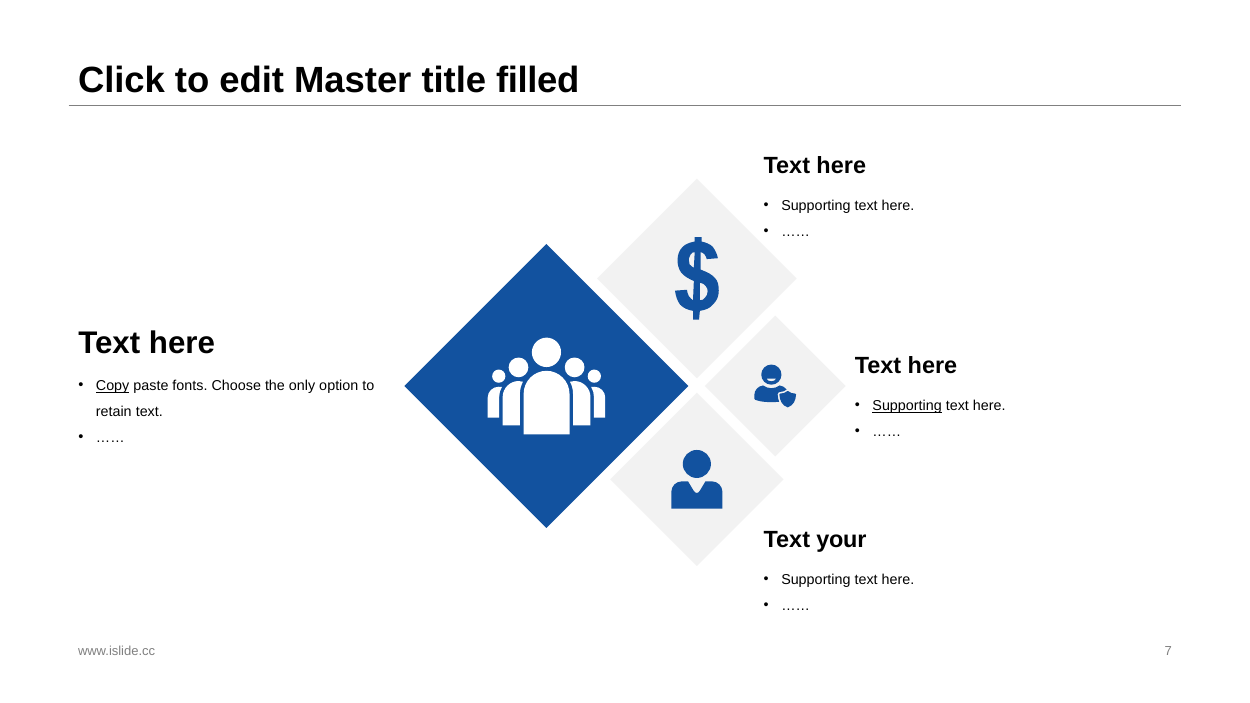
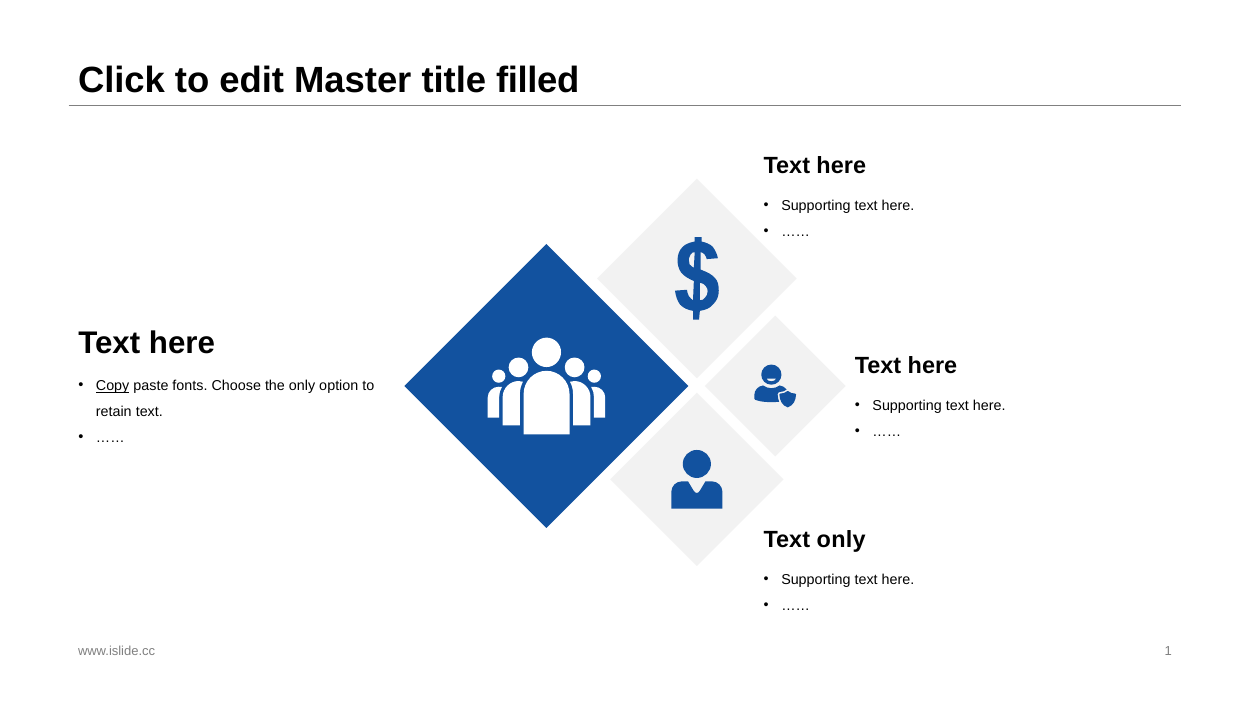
Supporting underline: present -> none (907, 406)
Text your: your -> only (841, 540)
7: 7 -> 1 (1168, 651)
